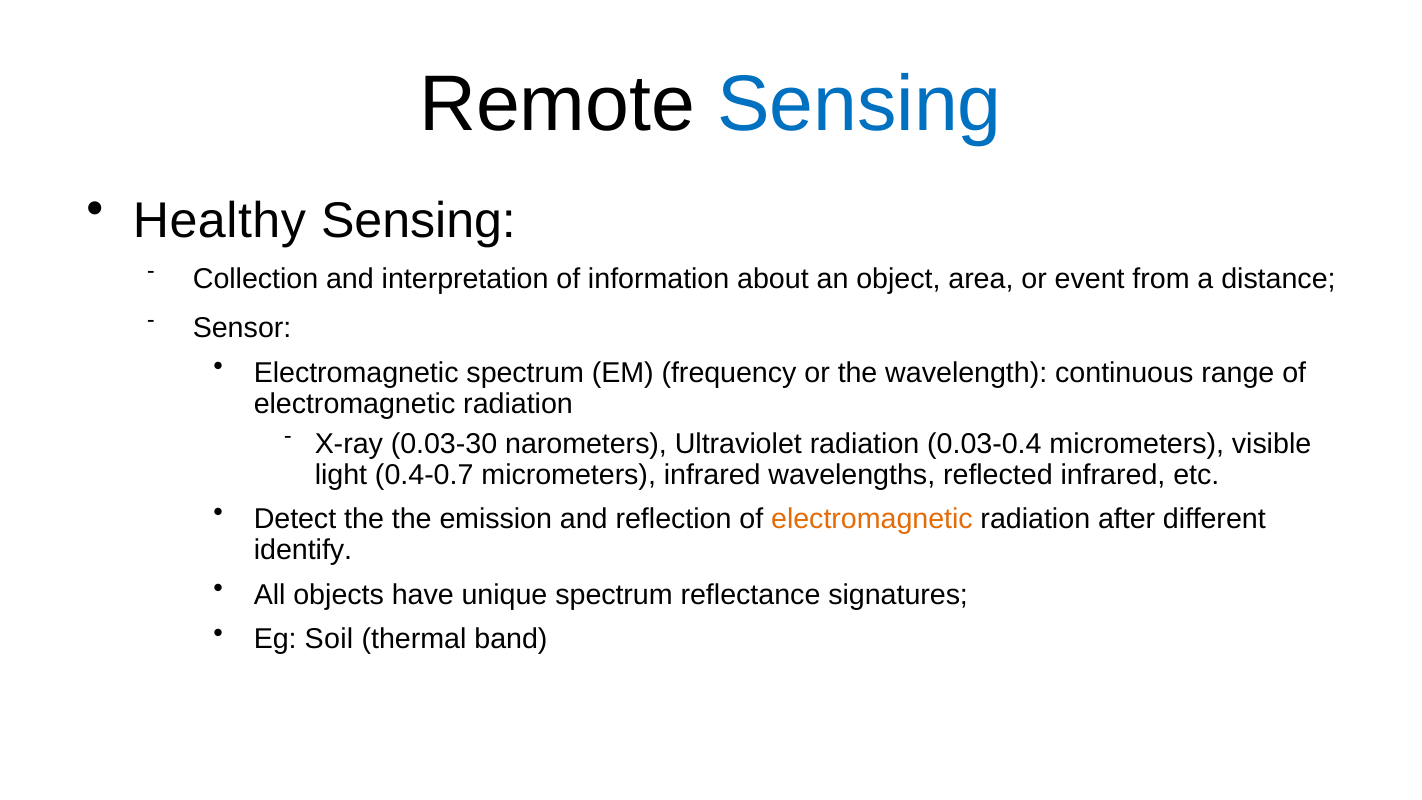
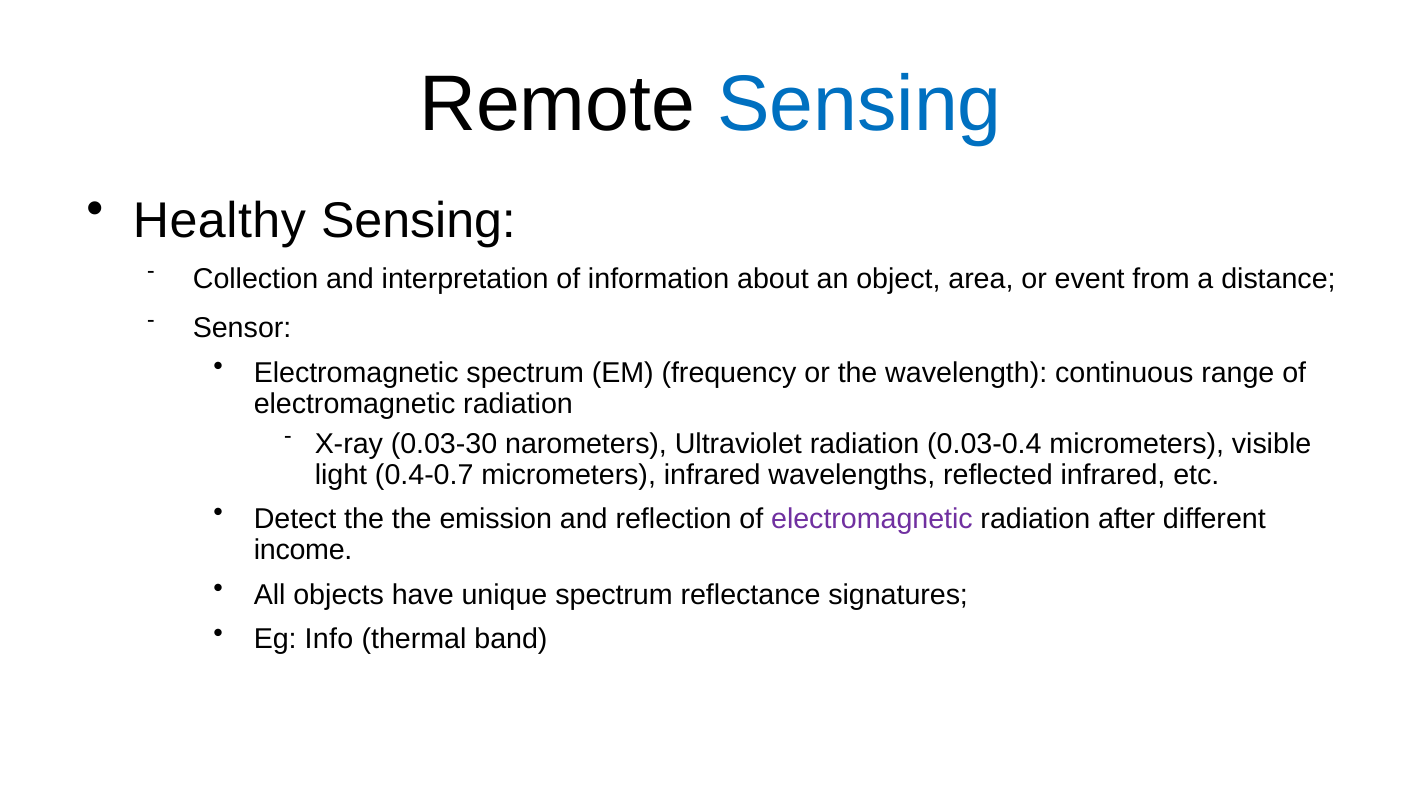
electromagnetic colour: orange -> purple (872, 519)
identify: identify -> income (303, 550)
Soil: Soil -> Info (329, 639)
